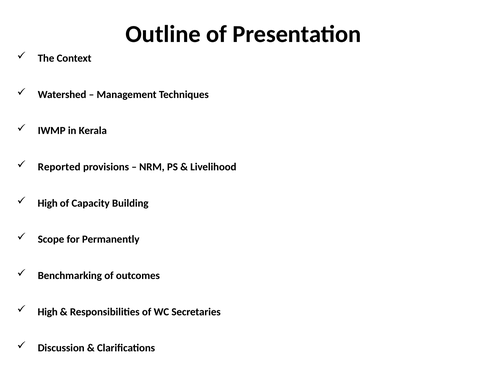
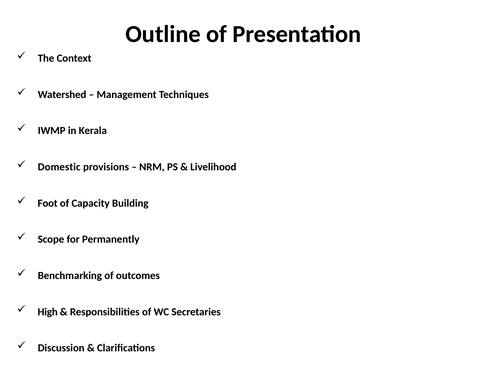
Reported: Reported -> Domestic (59, 167)
High: High -> Foot (48, 203)
